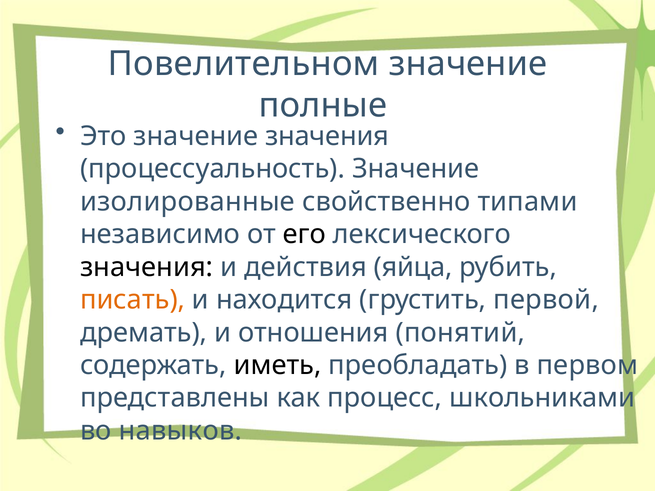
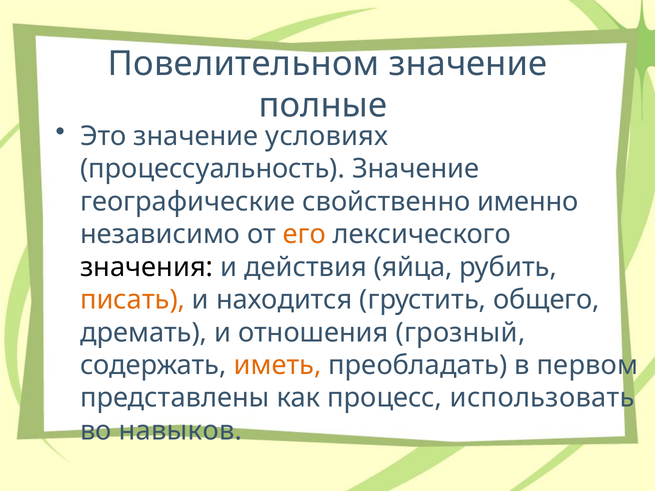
значение значения: значения -> условиях (327, 136)
изолированные: изолированные -> географические (188, 202)
типами: типами -> именно (528, 202)
его colour: black -> orange (304, 234)
первой: первой -> общего (546, 300)
понятий: понятий -> грозный (460, 333)
иметь colour: black -> orange (278, 365)
школьниками: школьниками -> использовать (542, 398)
